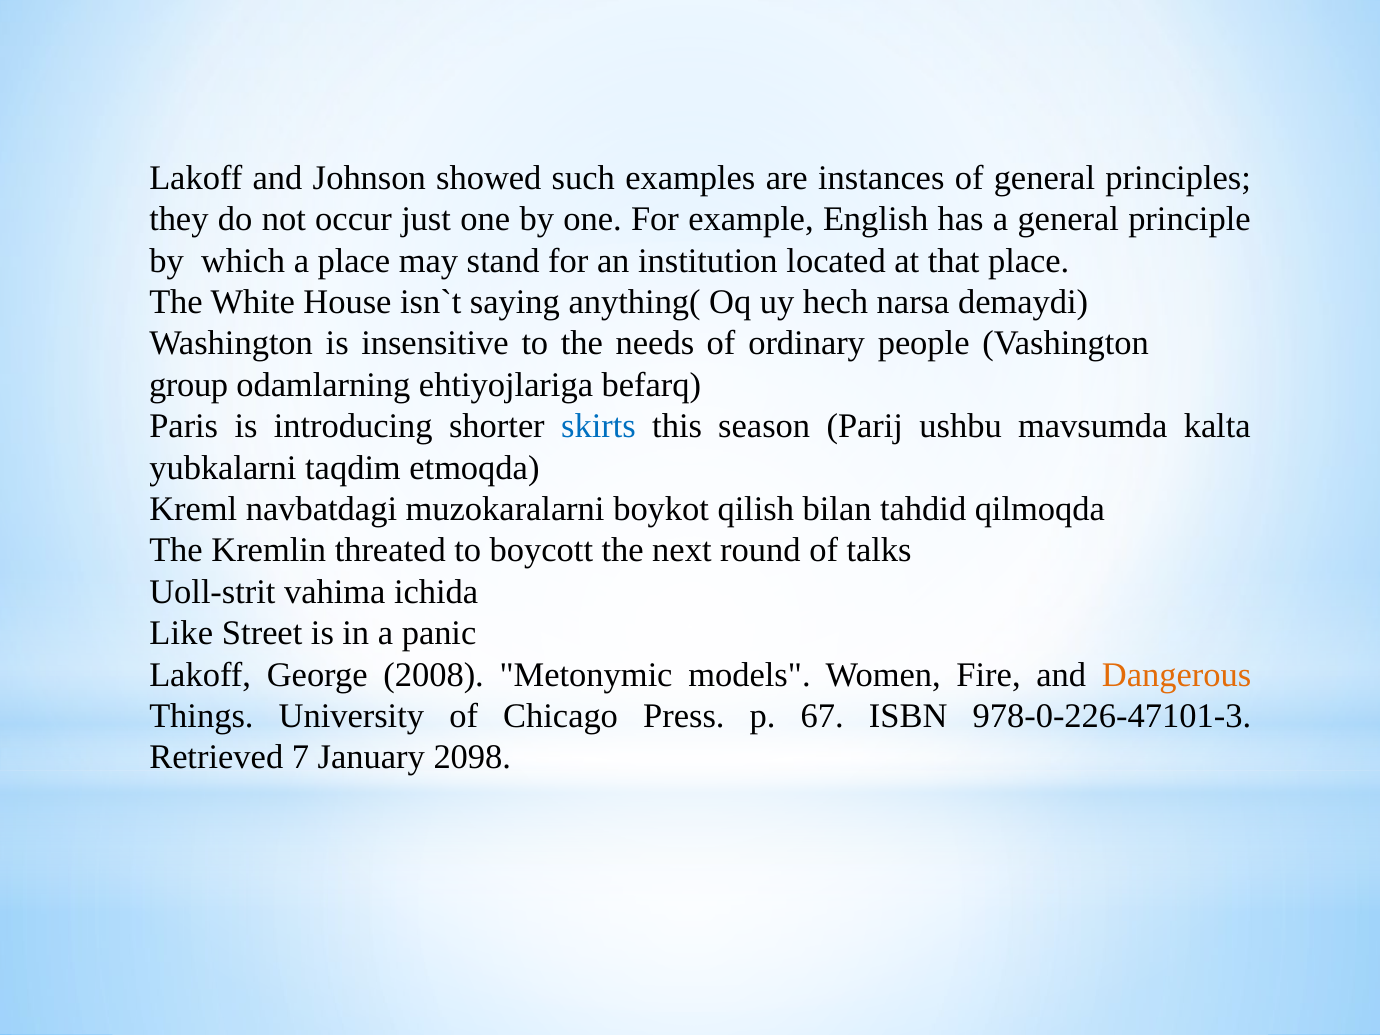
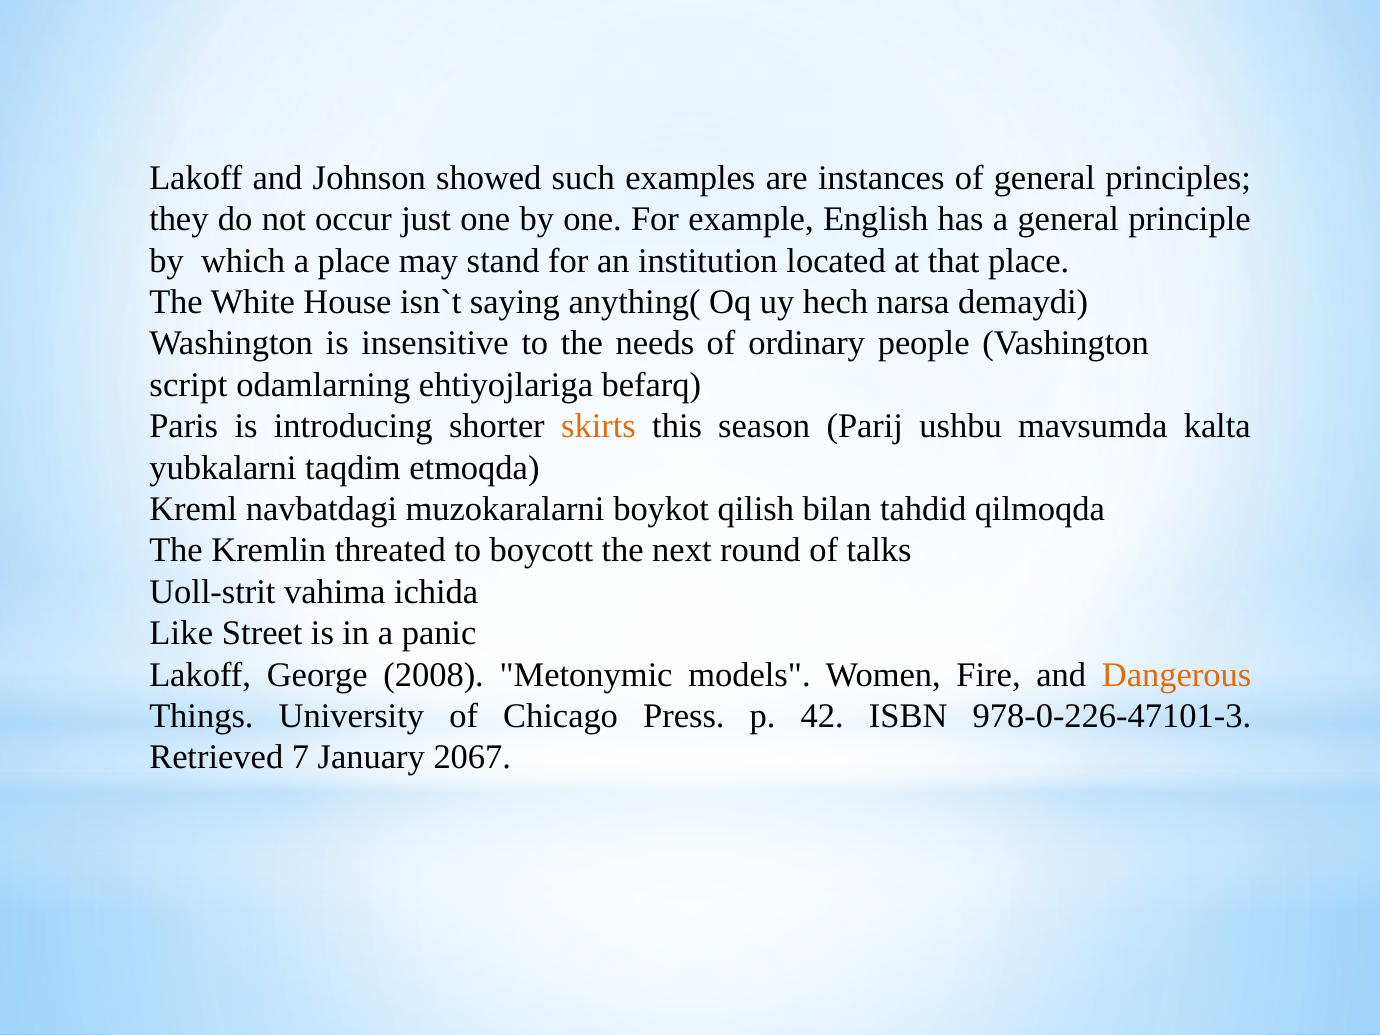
group: group -> script (188, 385)
skirts colour: blue -> orange (599, 426)
67: 67 -> 42 (822, 716)
2098: 2098 -> 2067 (472, 757)
